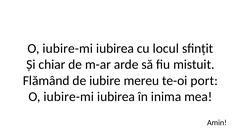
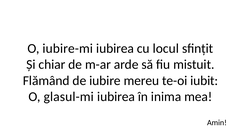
port: port -> iubit (204, 80)
iubire-mi: iubire-mi -> glasul-mi (69, 96)
